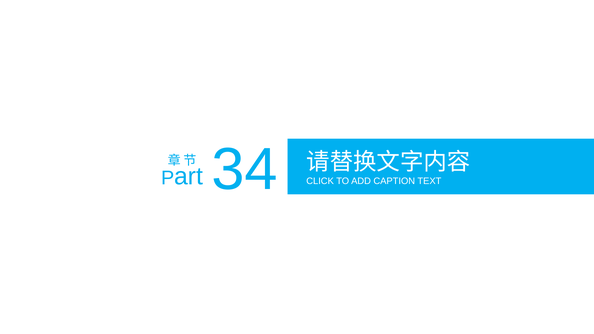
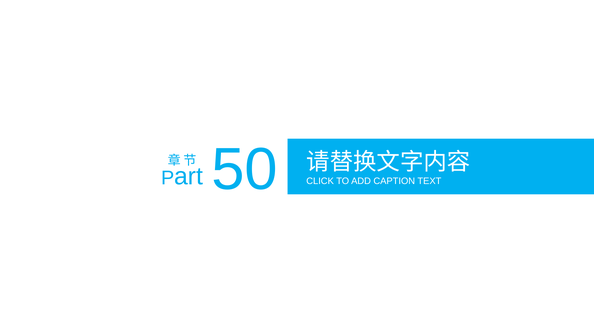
34: 34 -> 50 (245, 170)
